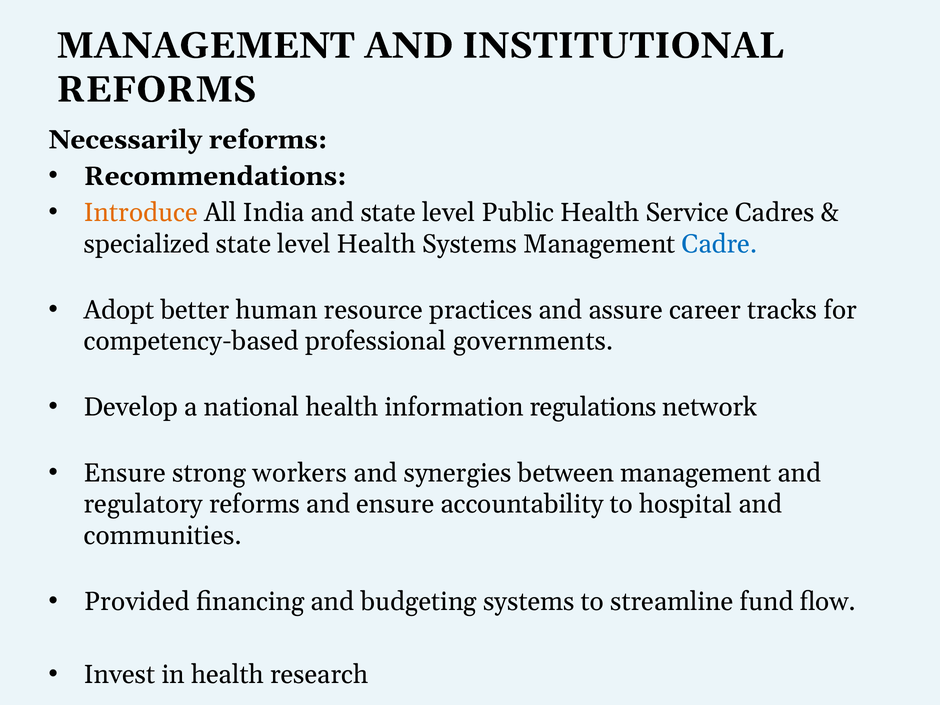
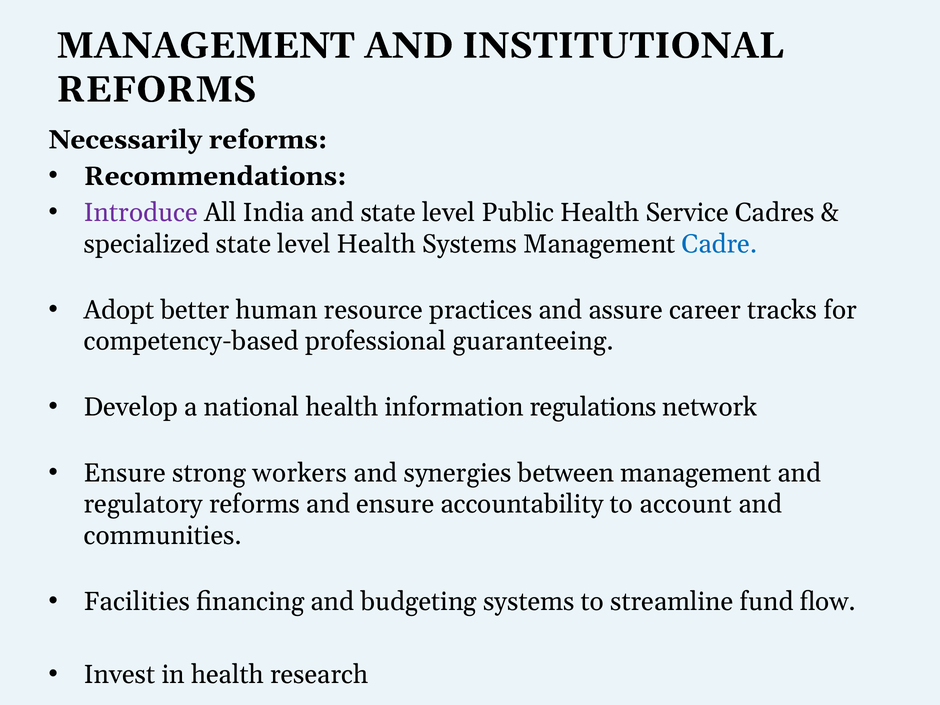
Introduce colour: orange -> purple (141, 213)
governments: governments -> guaranteeing (533, 341)
hospital: hospital -> account (686, 504)
Provided: Provided -> Facilities (137, 601)
